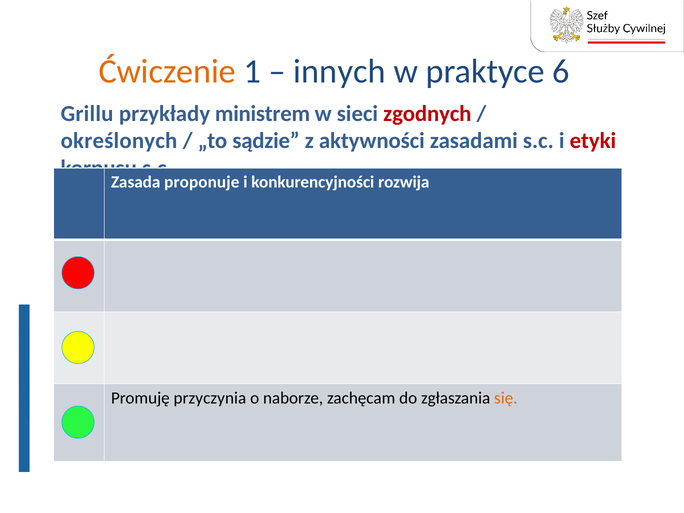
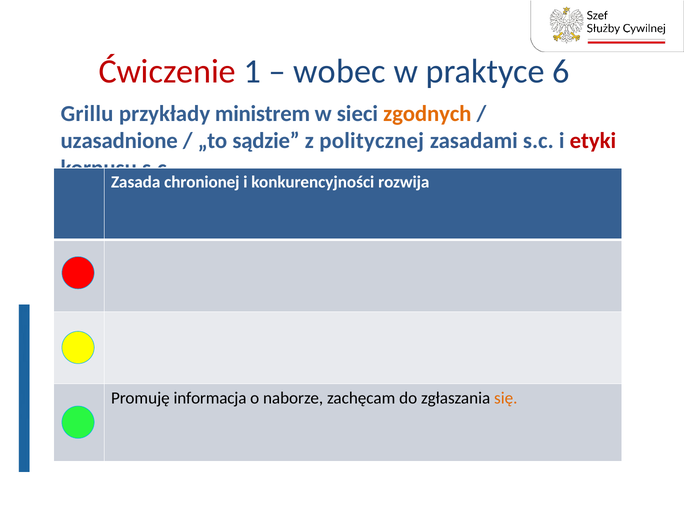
Ćwiczenie colour: orange -> red (167, 72)
innych: innych -> wobec (339, 72)
zgodnych colour: red -> orange (427, 114)
określonych: określonych -> uzasadnione (119, 141)
aktywności: aktywności -> politycznej (372, 141)
proponuje: proponuje -> chronionej (202, 182)
przyczynia: przyczynia -> informacja (210, 398)
